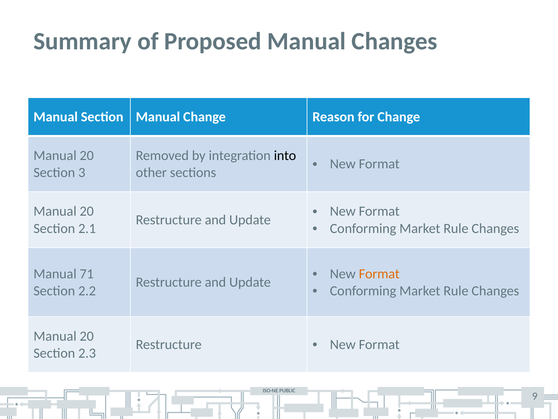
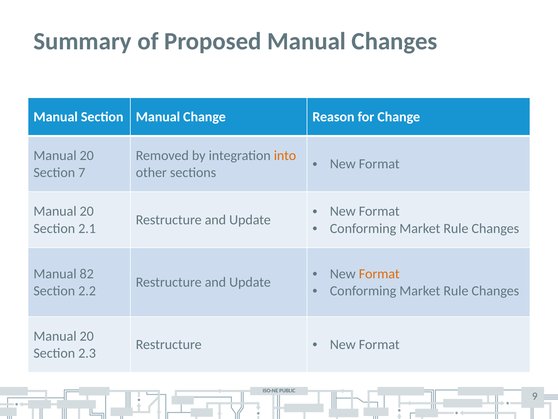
into colour: black -> orange (285, 155)
3: 3 -> 7 (82, 172)
71: 71 -> 82 (87, 273)
